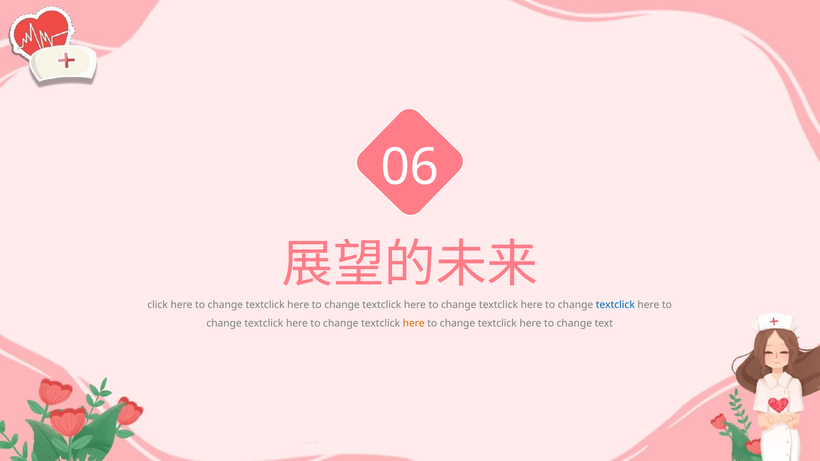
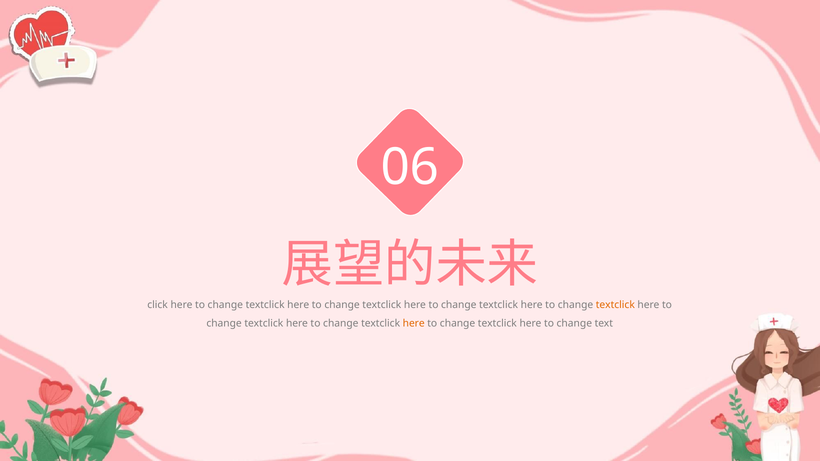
textclick colour: blue -> orange (615, 305)
